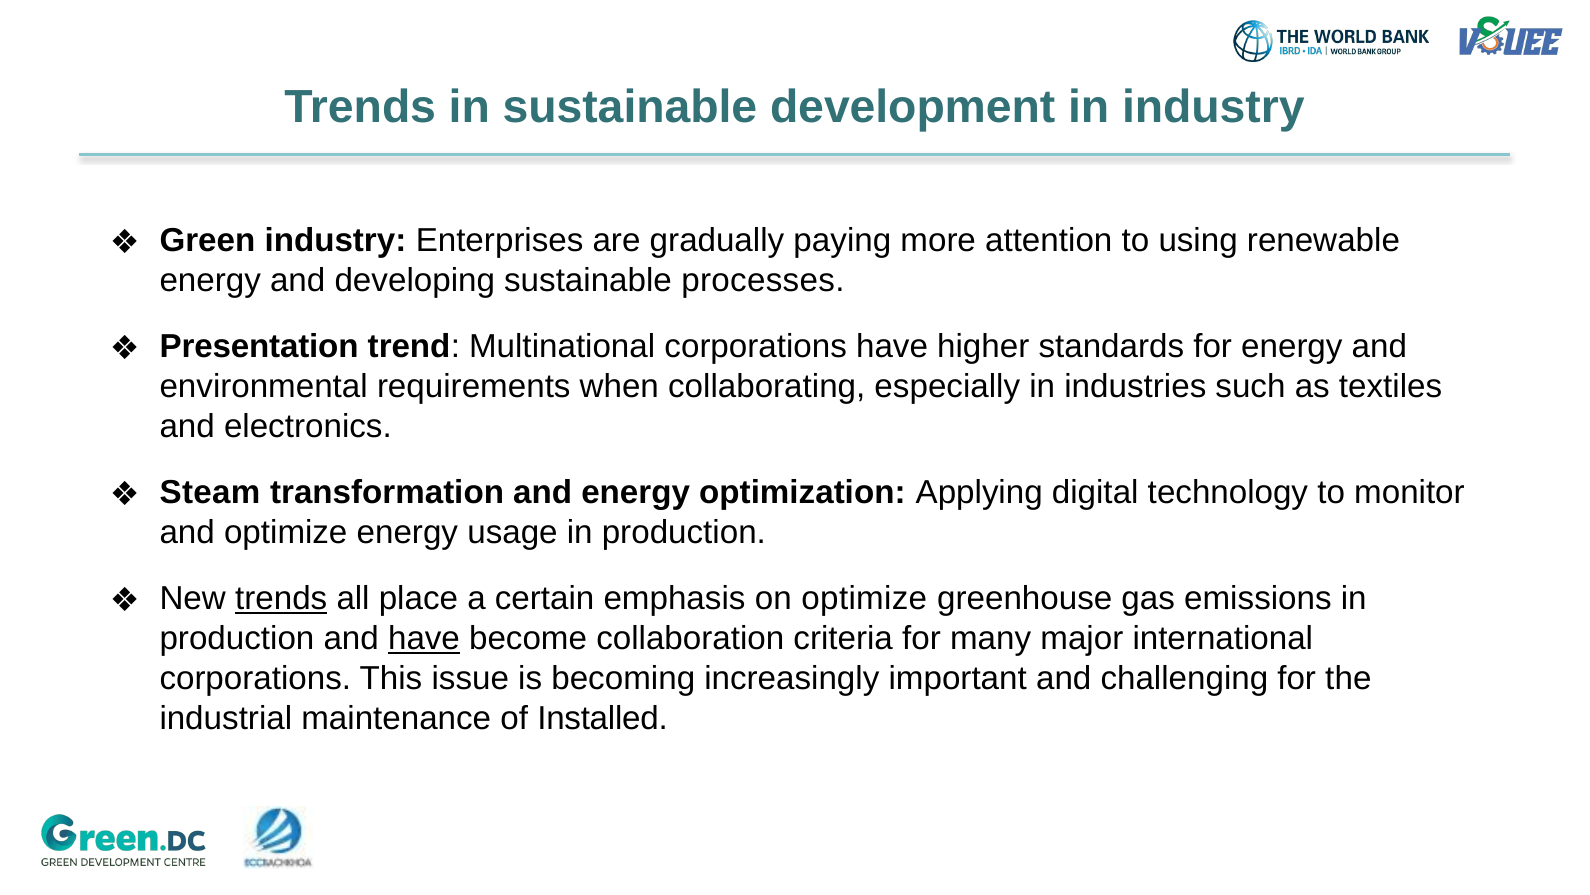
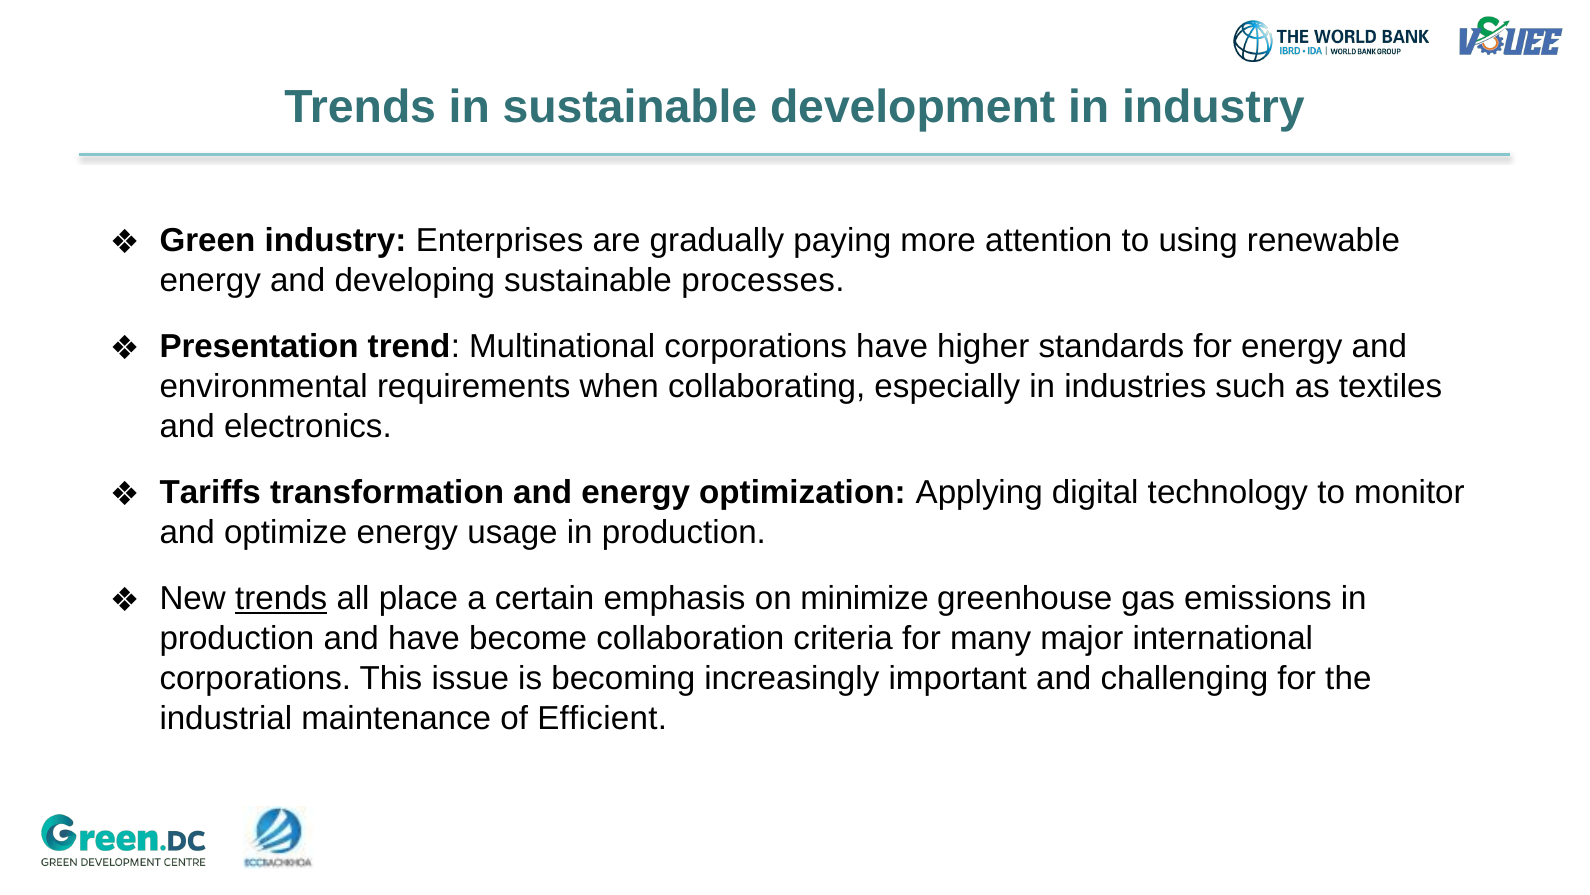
Steam: Steam -> Tariffs (210, 492)
on optimize: optimize -> minimize (865, 598)
have underline: present -> none (424, 638)
Installed: Installed -> Efficient (602, 718)
